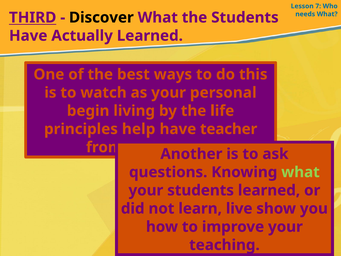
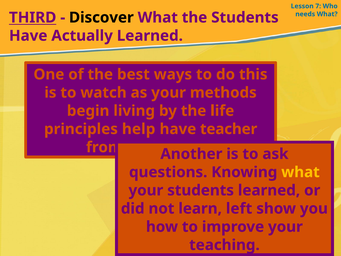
personal: personal -> methods (223, 93)
what colour: light green -> yellow (301, 172)
live: live -> left (239, 208)
